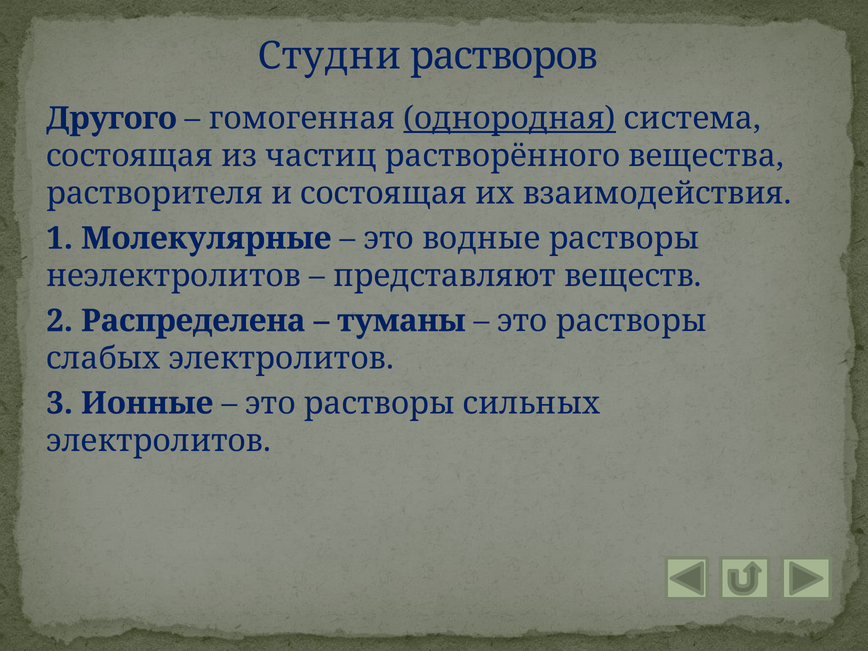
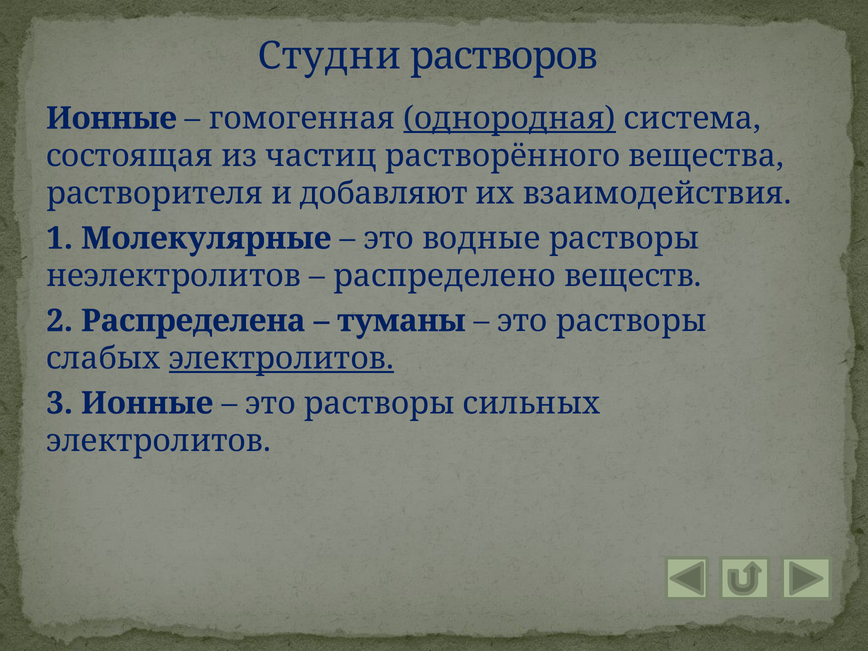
Другого: Другого -> Ионные (112, 118)
и состоящая: состоящая -> добавляют (384, 194)
представляют: представляют -> распределено (444, 276)
электролитов underline: none -> present (281, 358)
